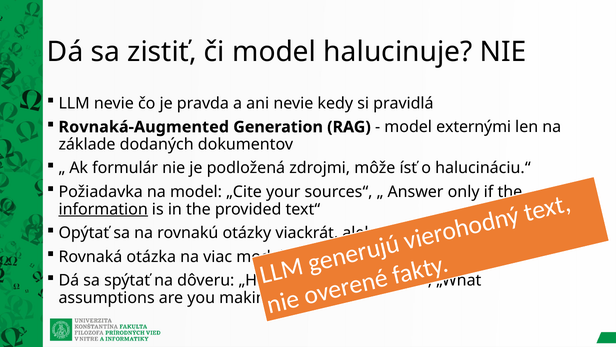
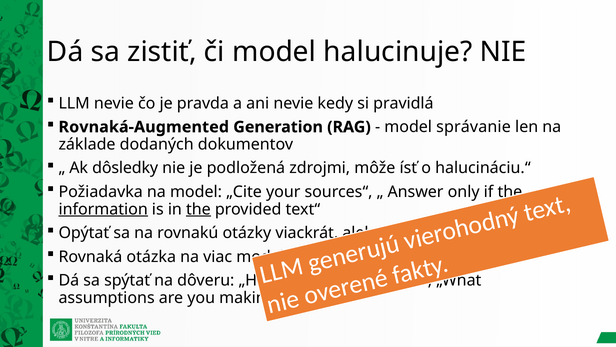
externými: externými -> správanie (473, 127)
formulár: formulár -> dôsledky (125, 168)
the underline: none -> present (198, 209)
